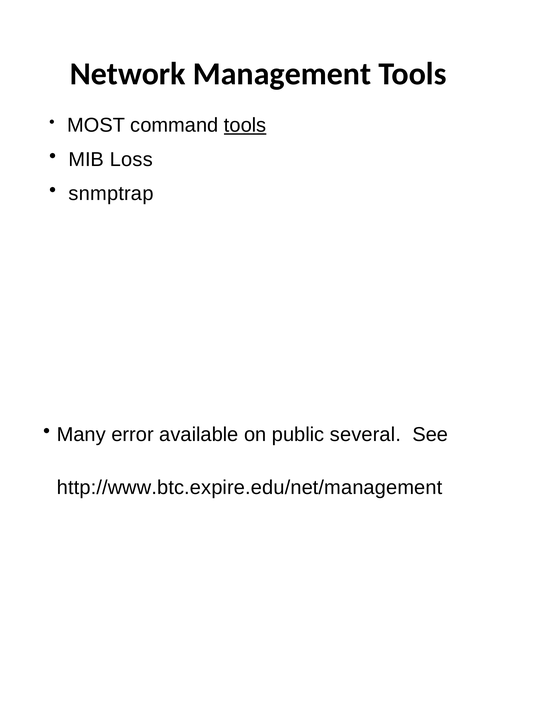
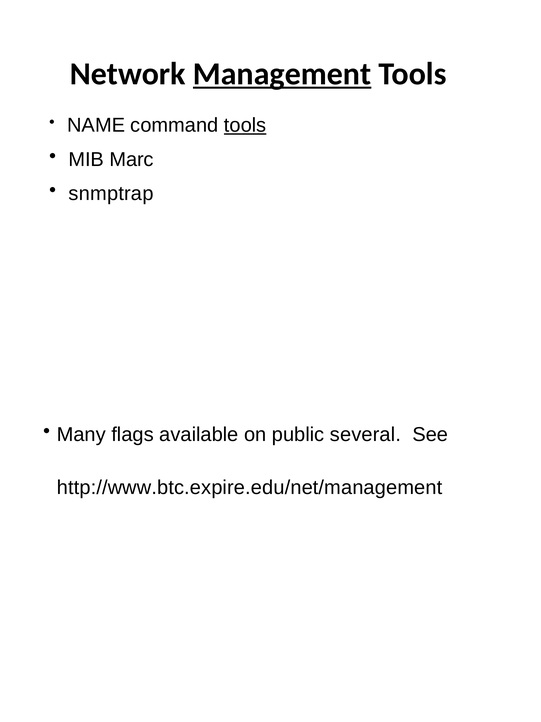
Management underline: none -> present (282, 74)
MOST: MOST -> NAME (96, 125)
Loss: Loss -> Marc (132, 159)
error: error -> flags (133, 434)
